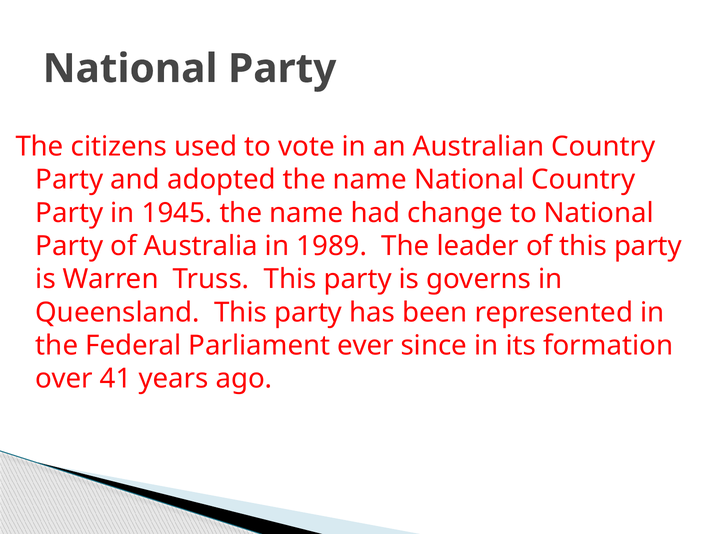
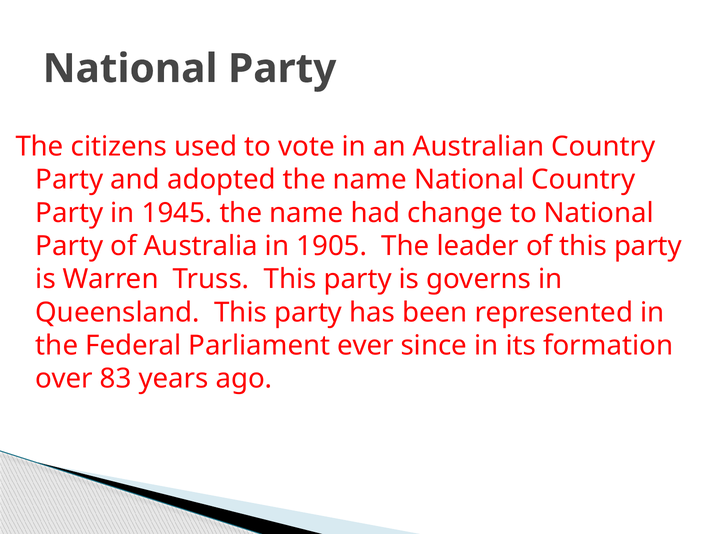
1989: 1989 -> 1905 (332, 246)
41: 41 -> 83 (116, 379)
